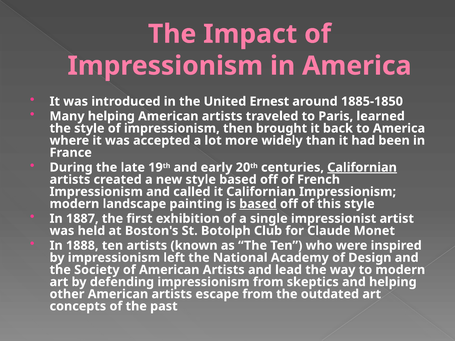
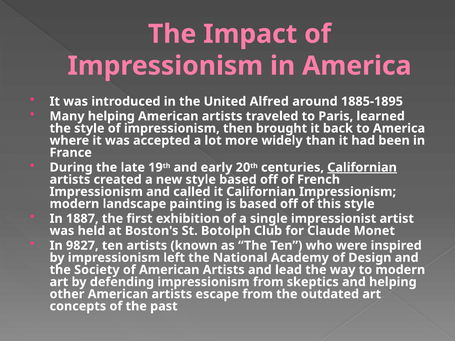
Ernest: Ernest -> Alfred (269, 101)
1885-1850: 1885-1850 -> 1885-1895 (372, 101)
based underline: present -> none (258, 204)
1888: 1888 -> 9827 (82, 246)
